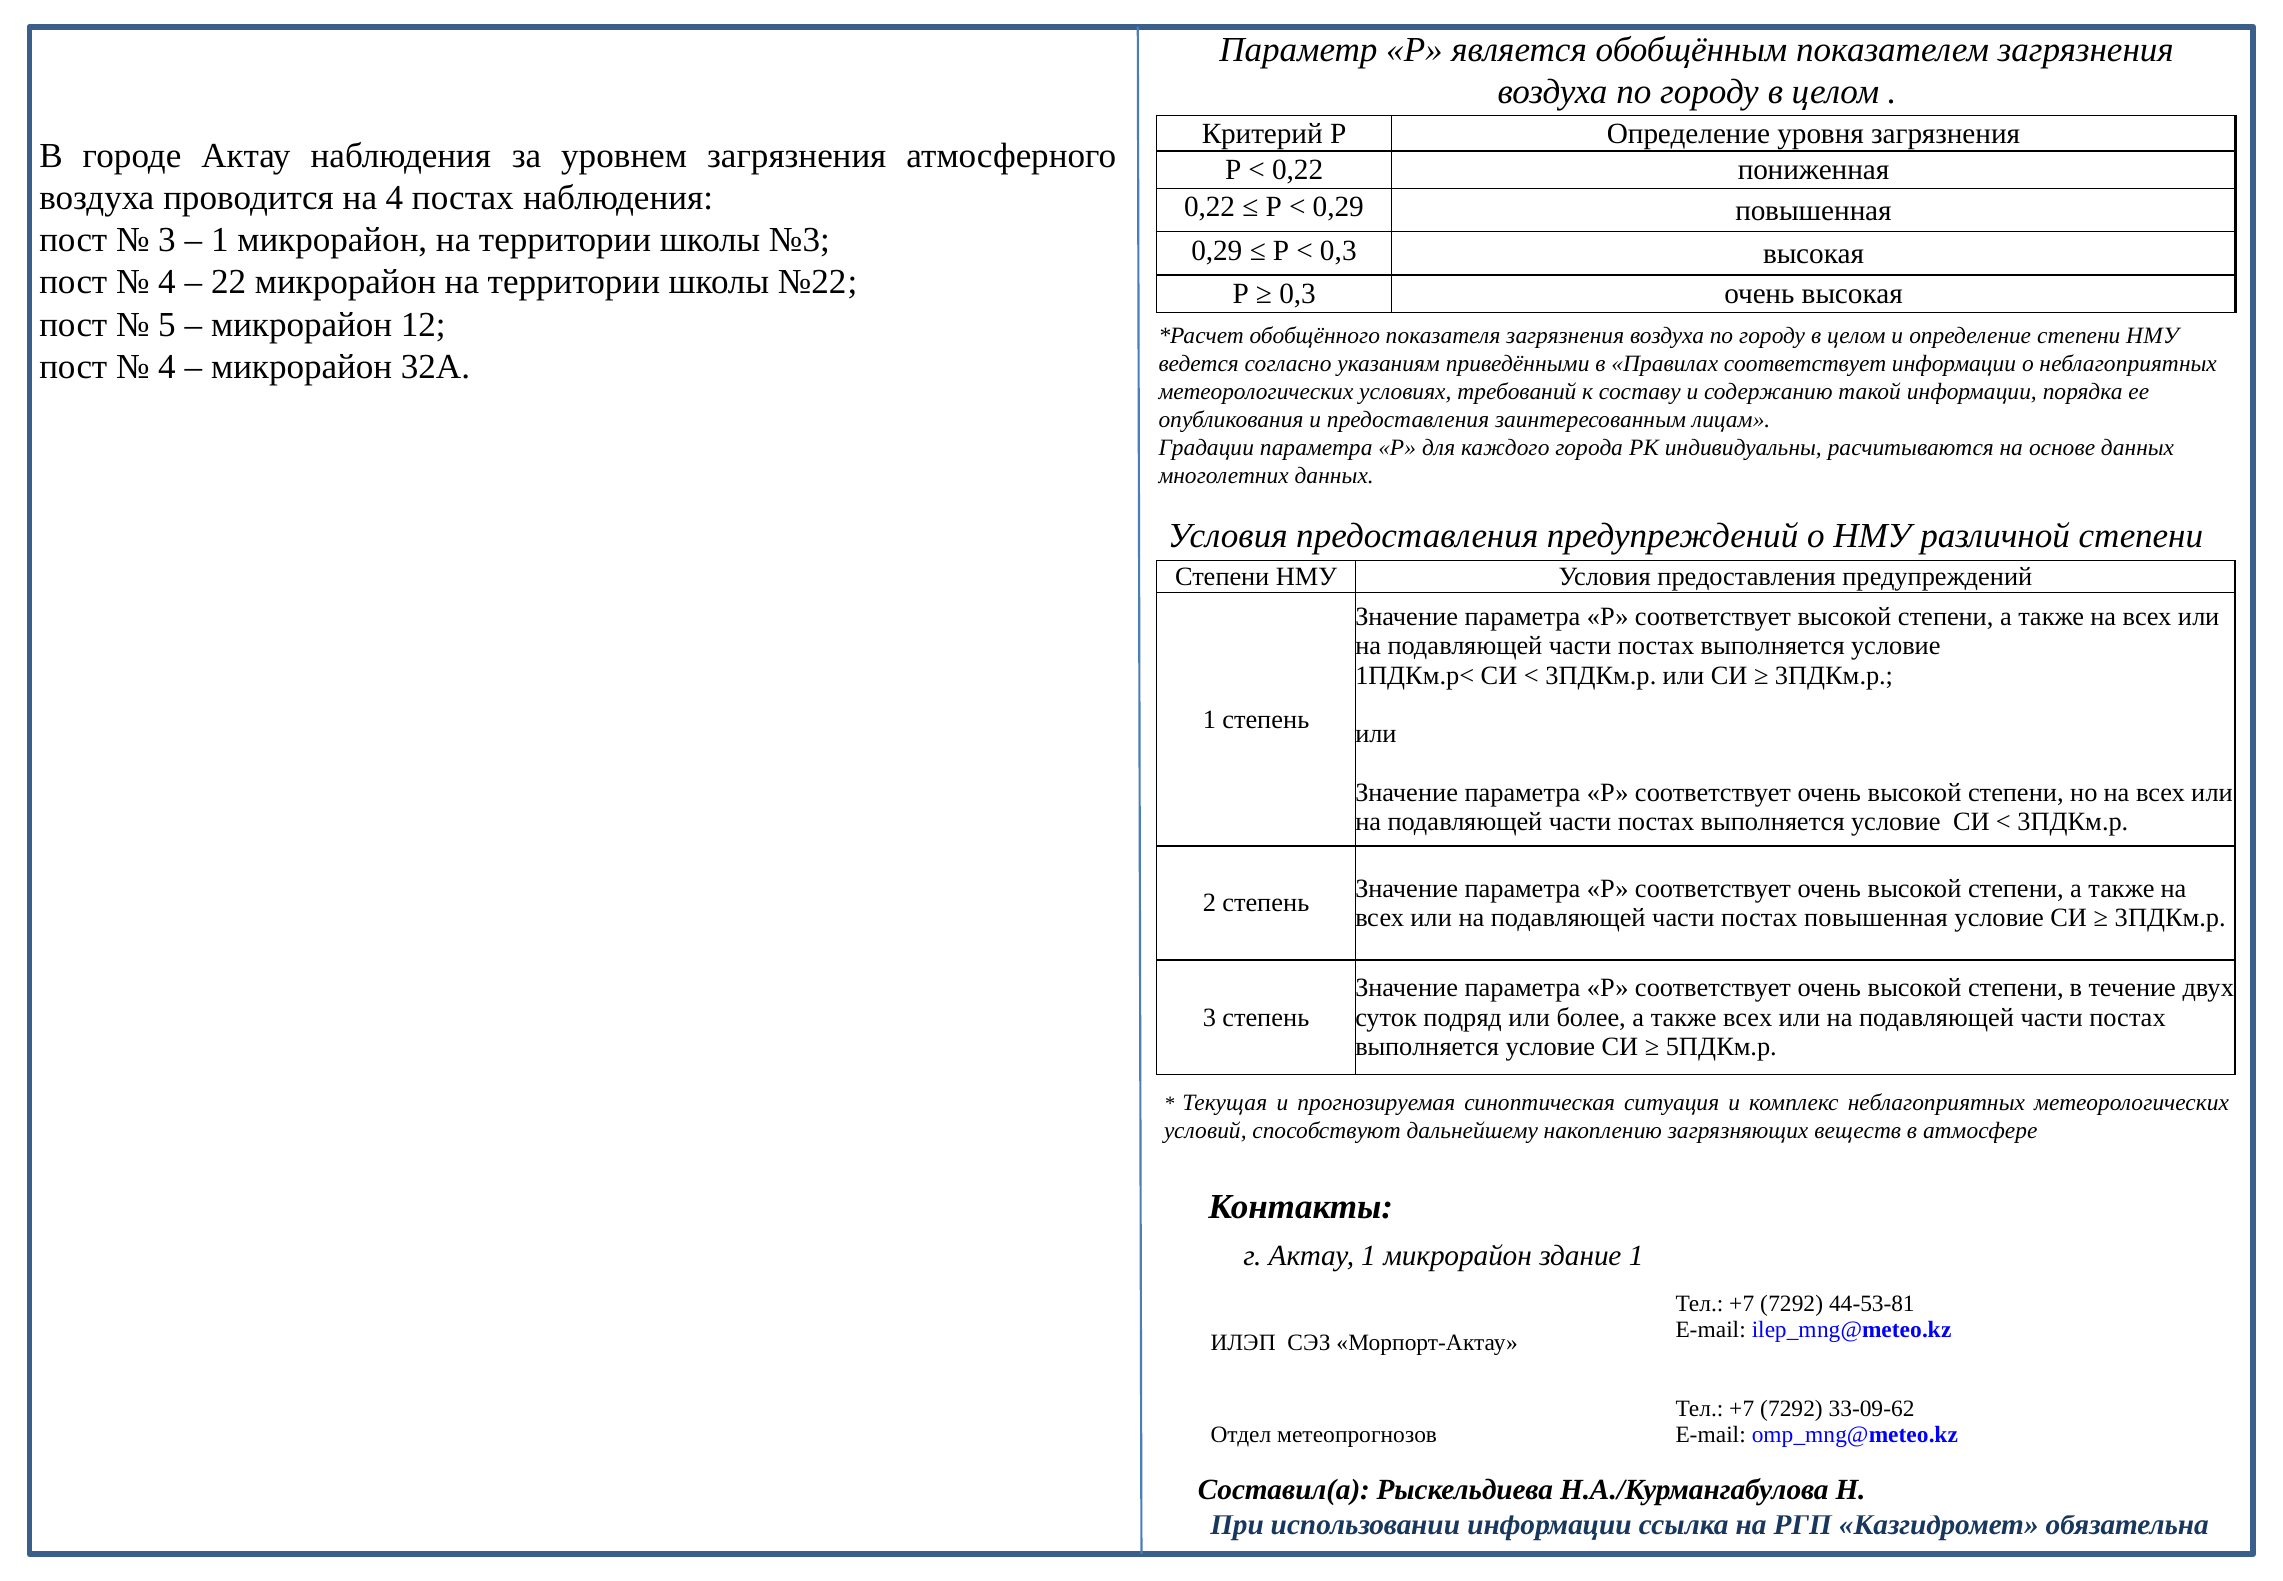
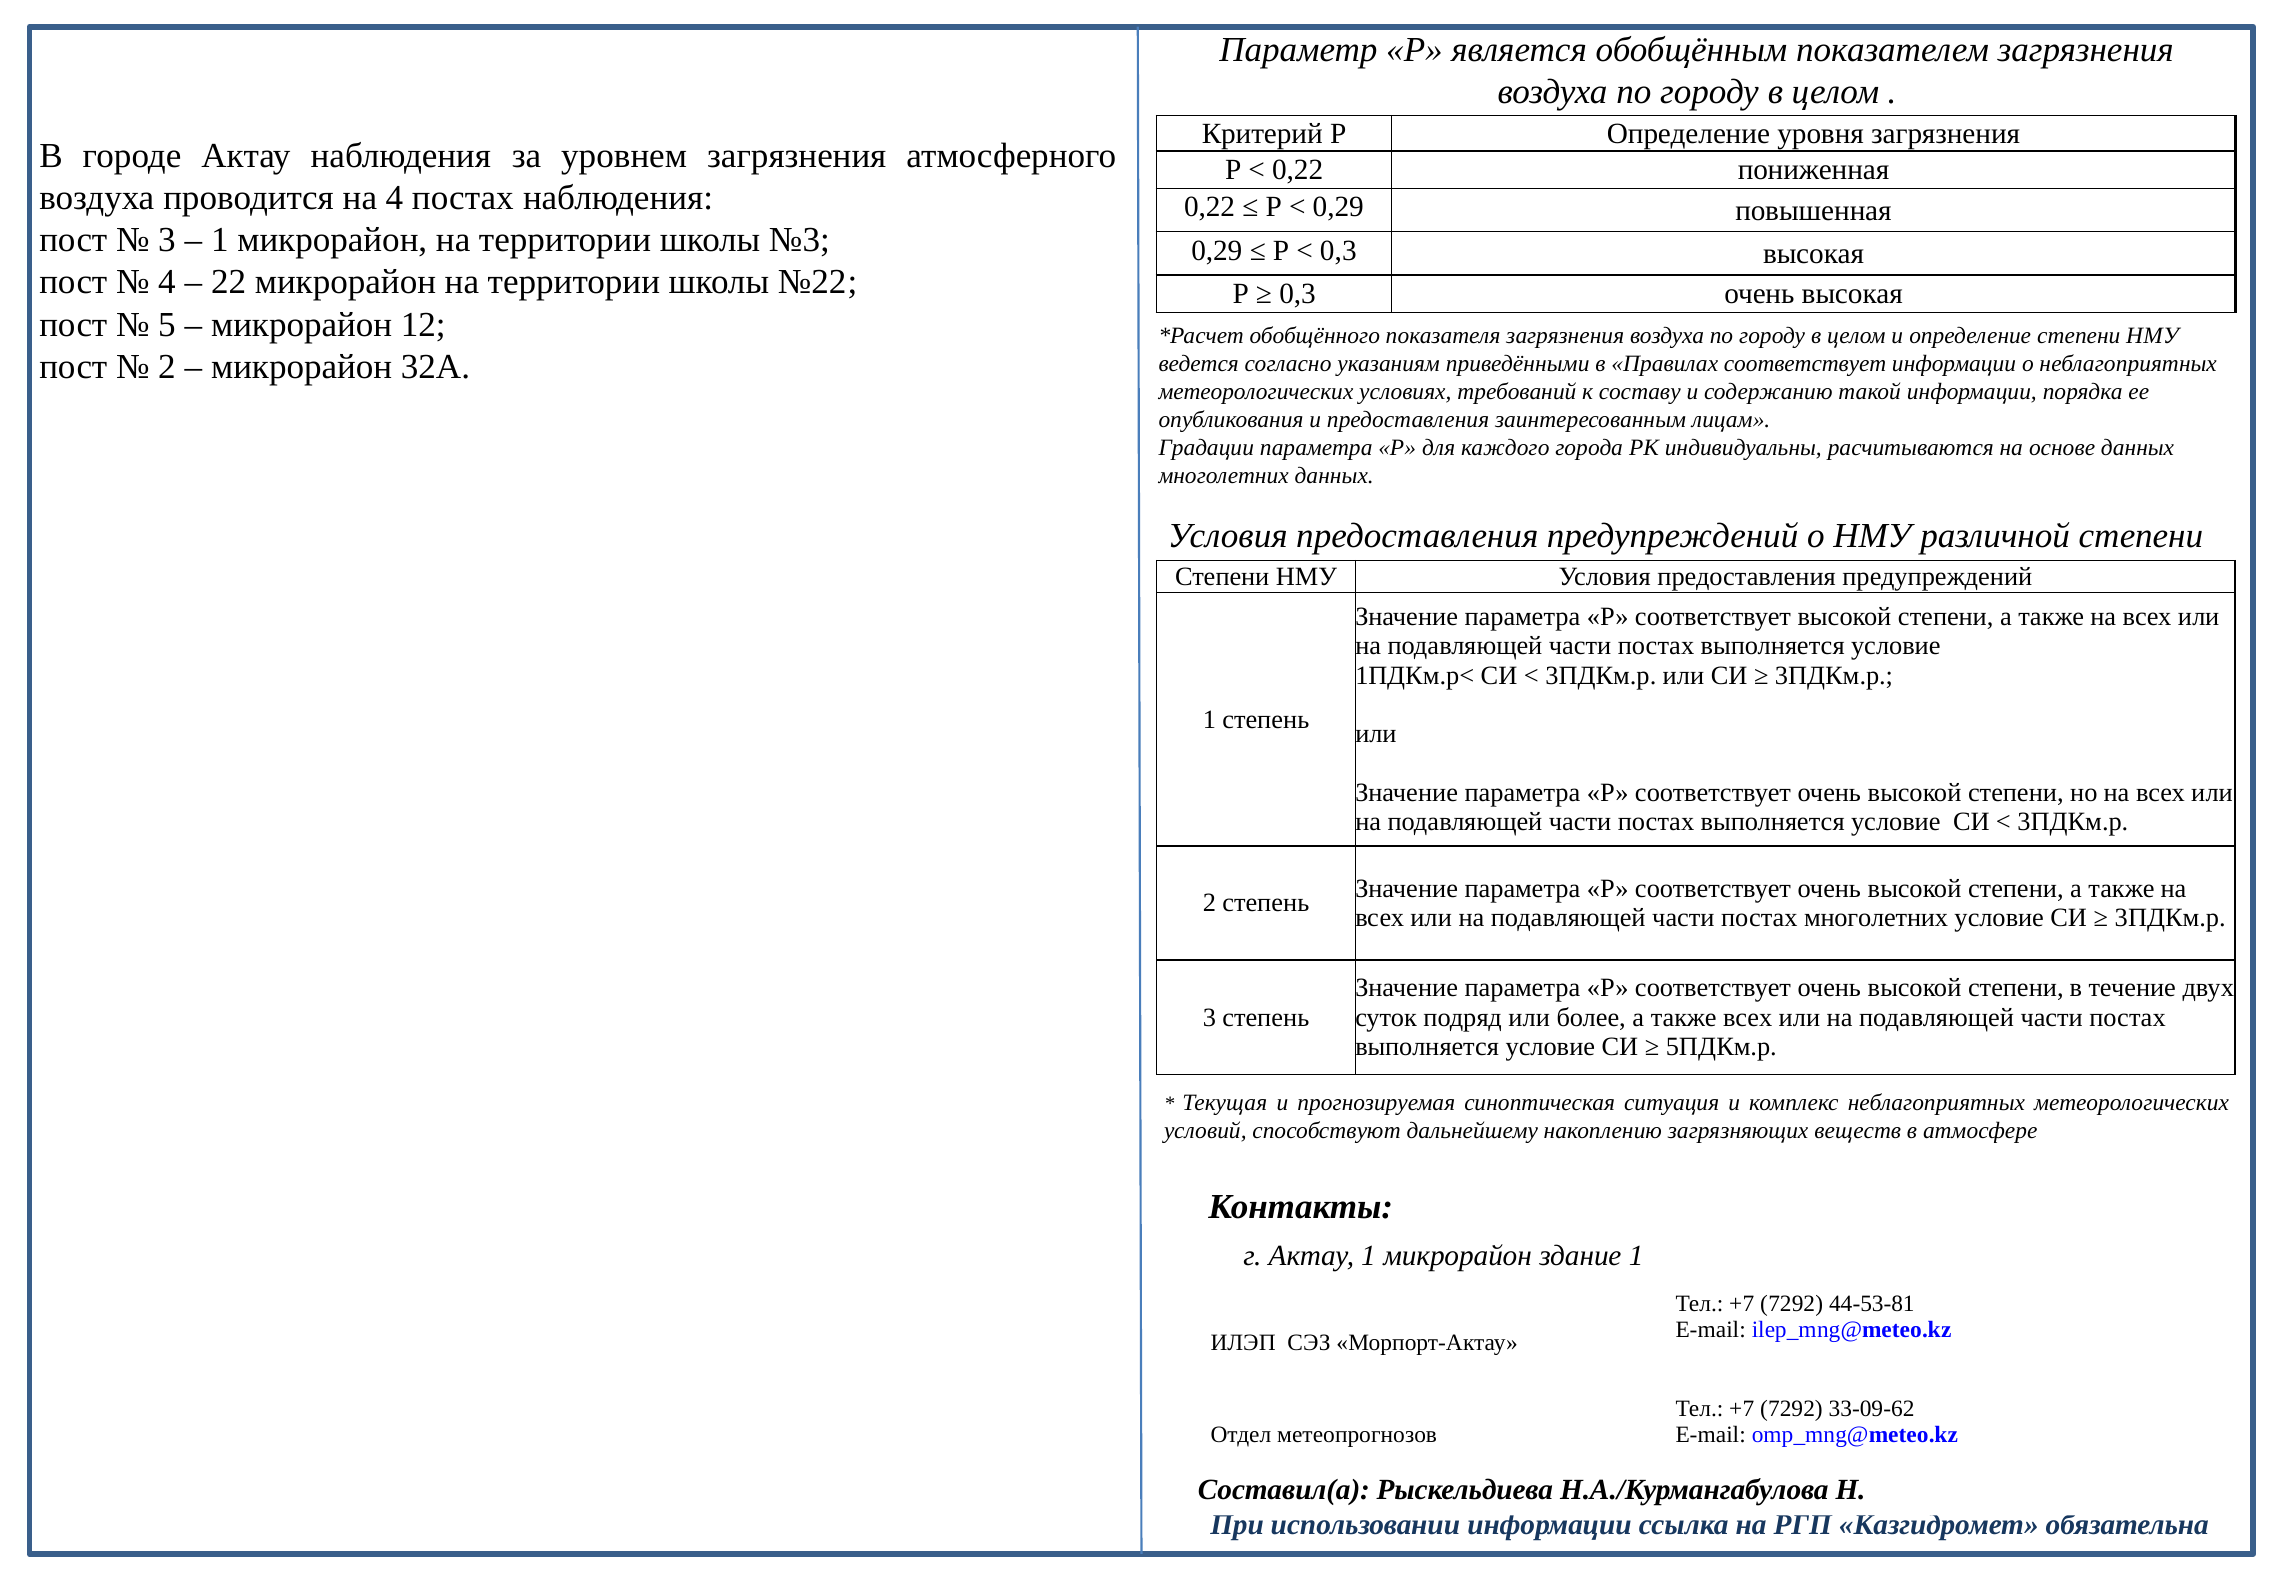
4: 4 -> 2 (167, 367)
постах повышенная: повышенная -> многолетних (1876, 918)
